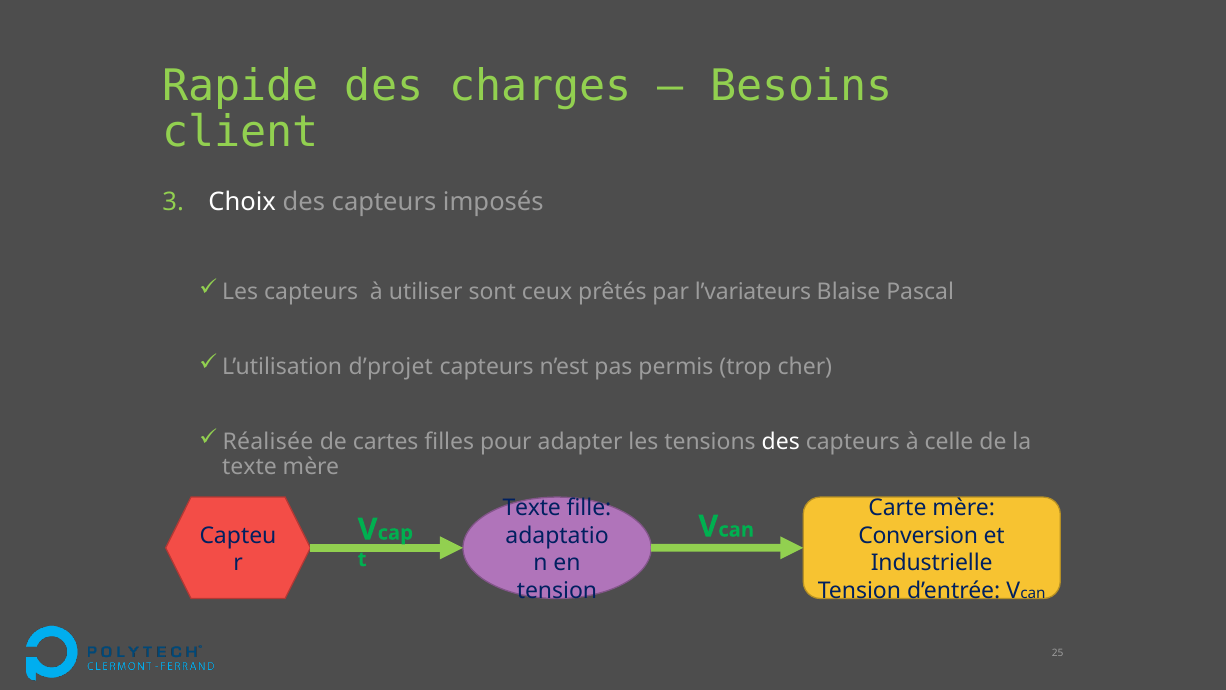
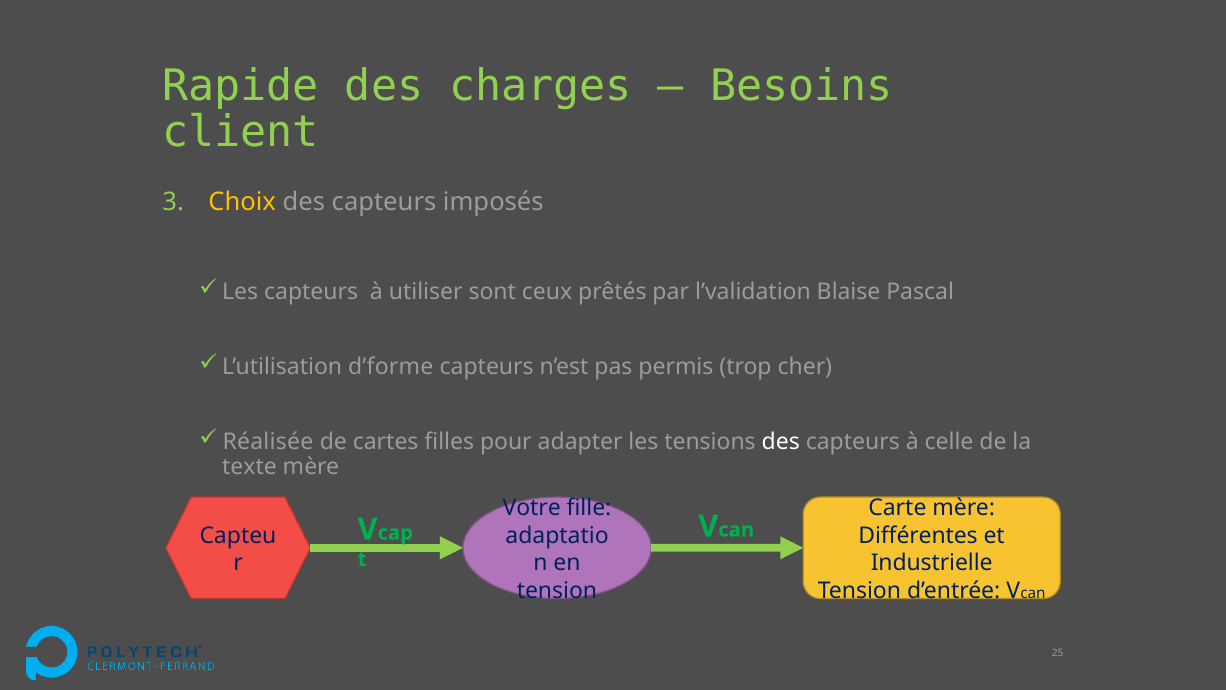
Choix colour: white -> yellow (242, 202)
l’variateurs: l’variateurs -> l’validation (753, 292)
d’projet: d’projet -> d’forme (391, 367)
Texte: Texte -> Votre (532, 508)
Conversion: Conversion -> Différentes (918, 535)
